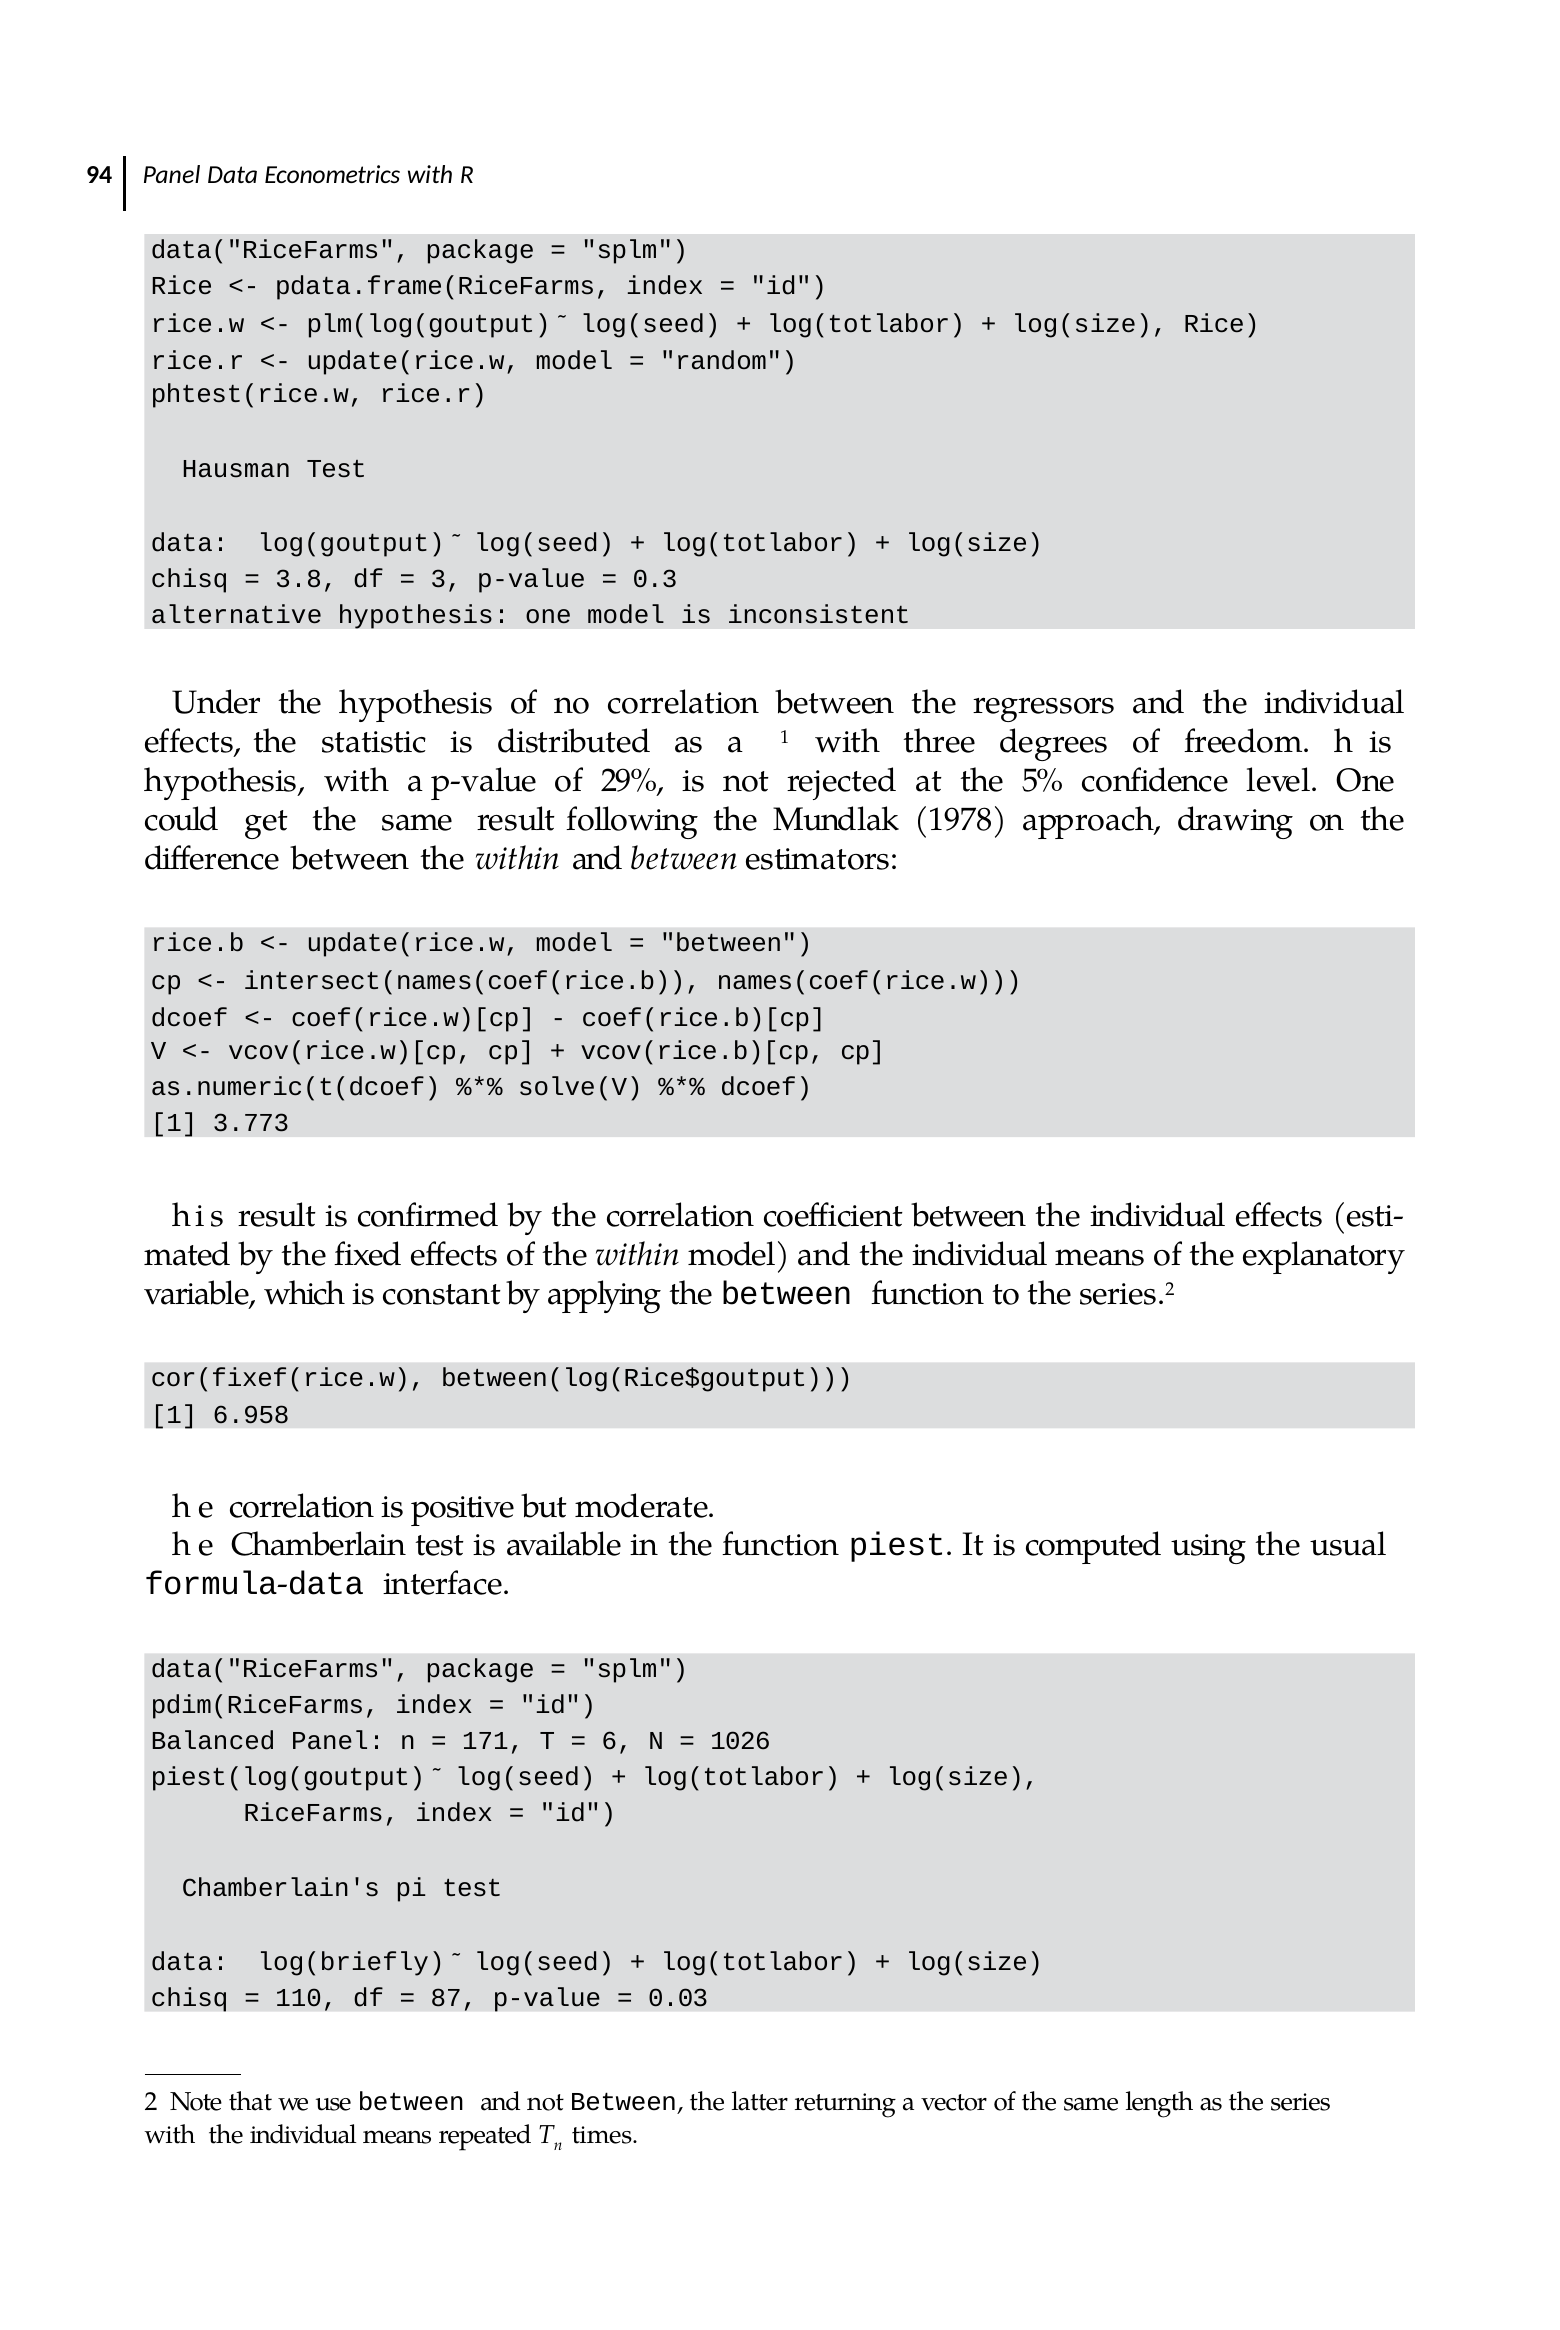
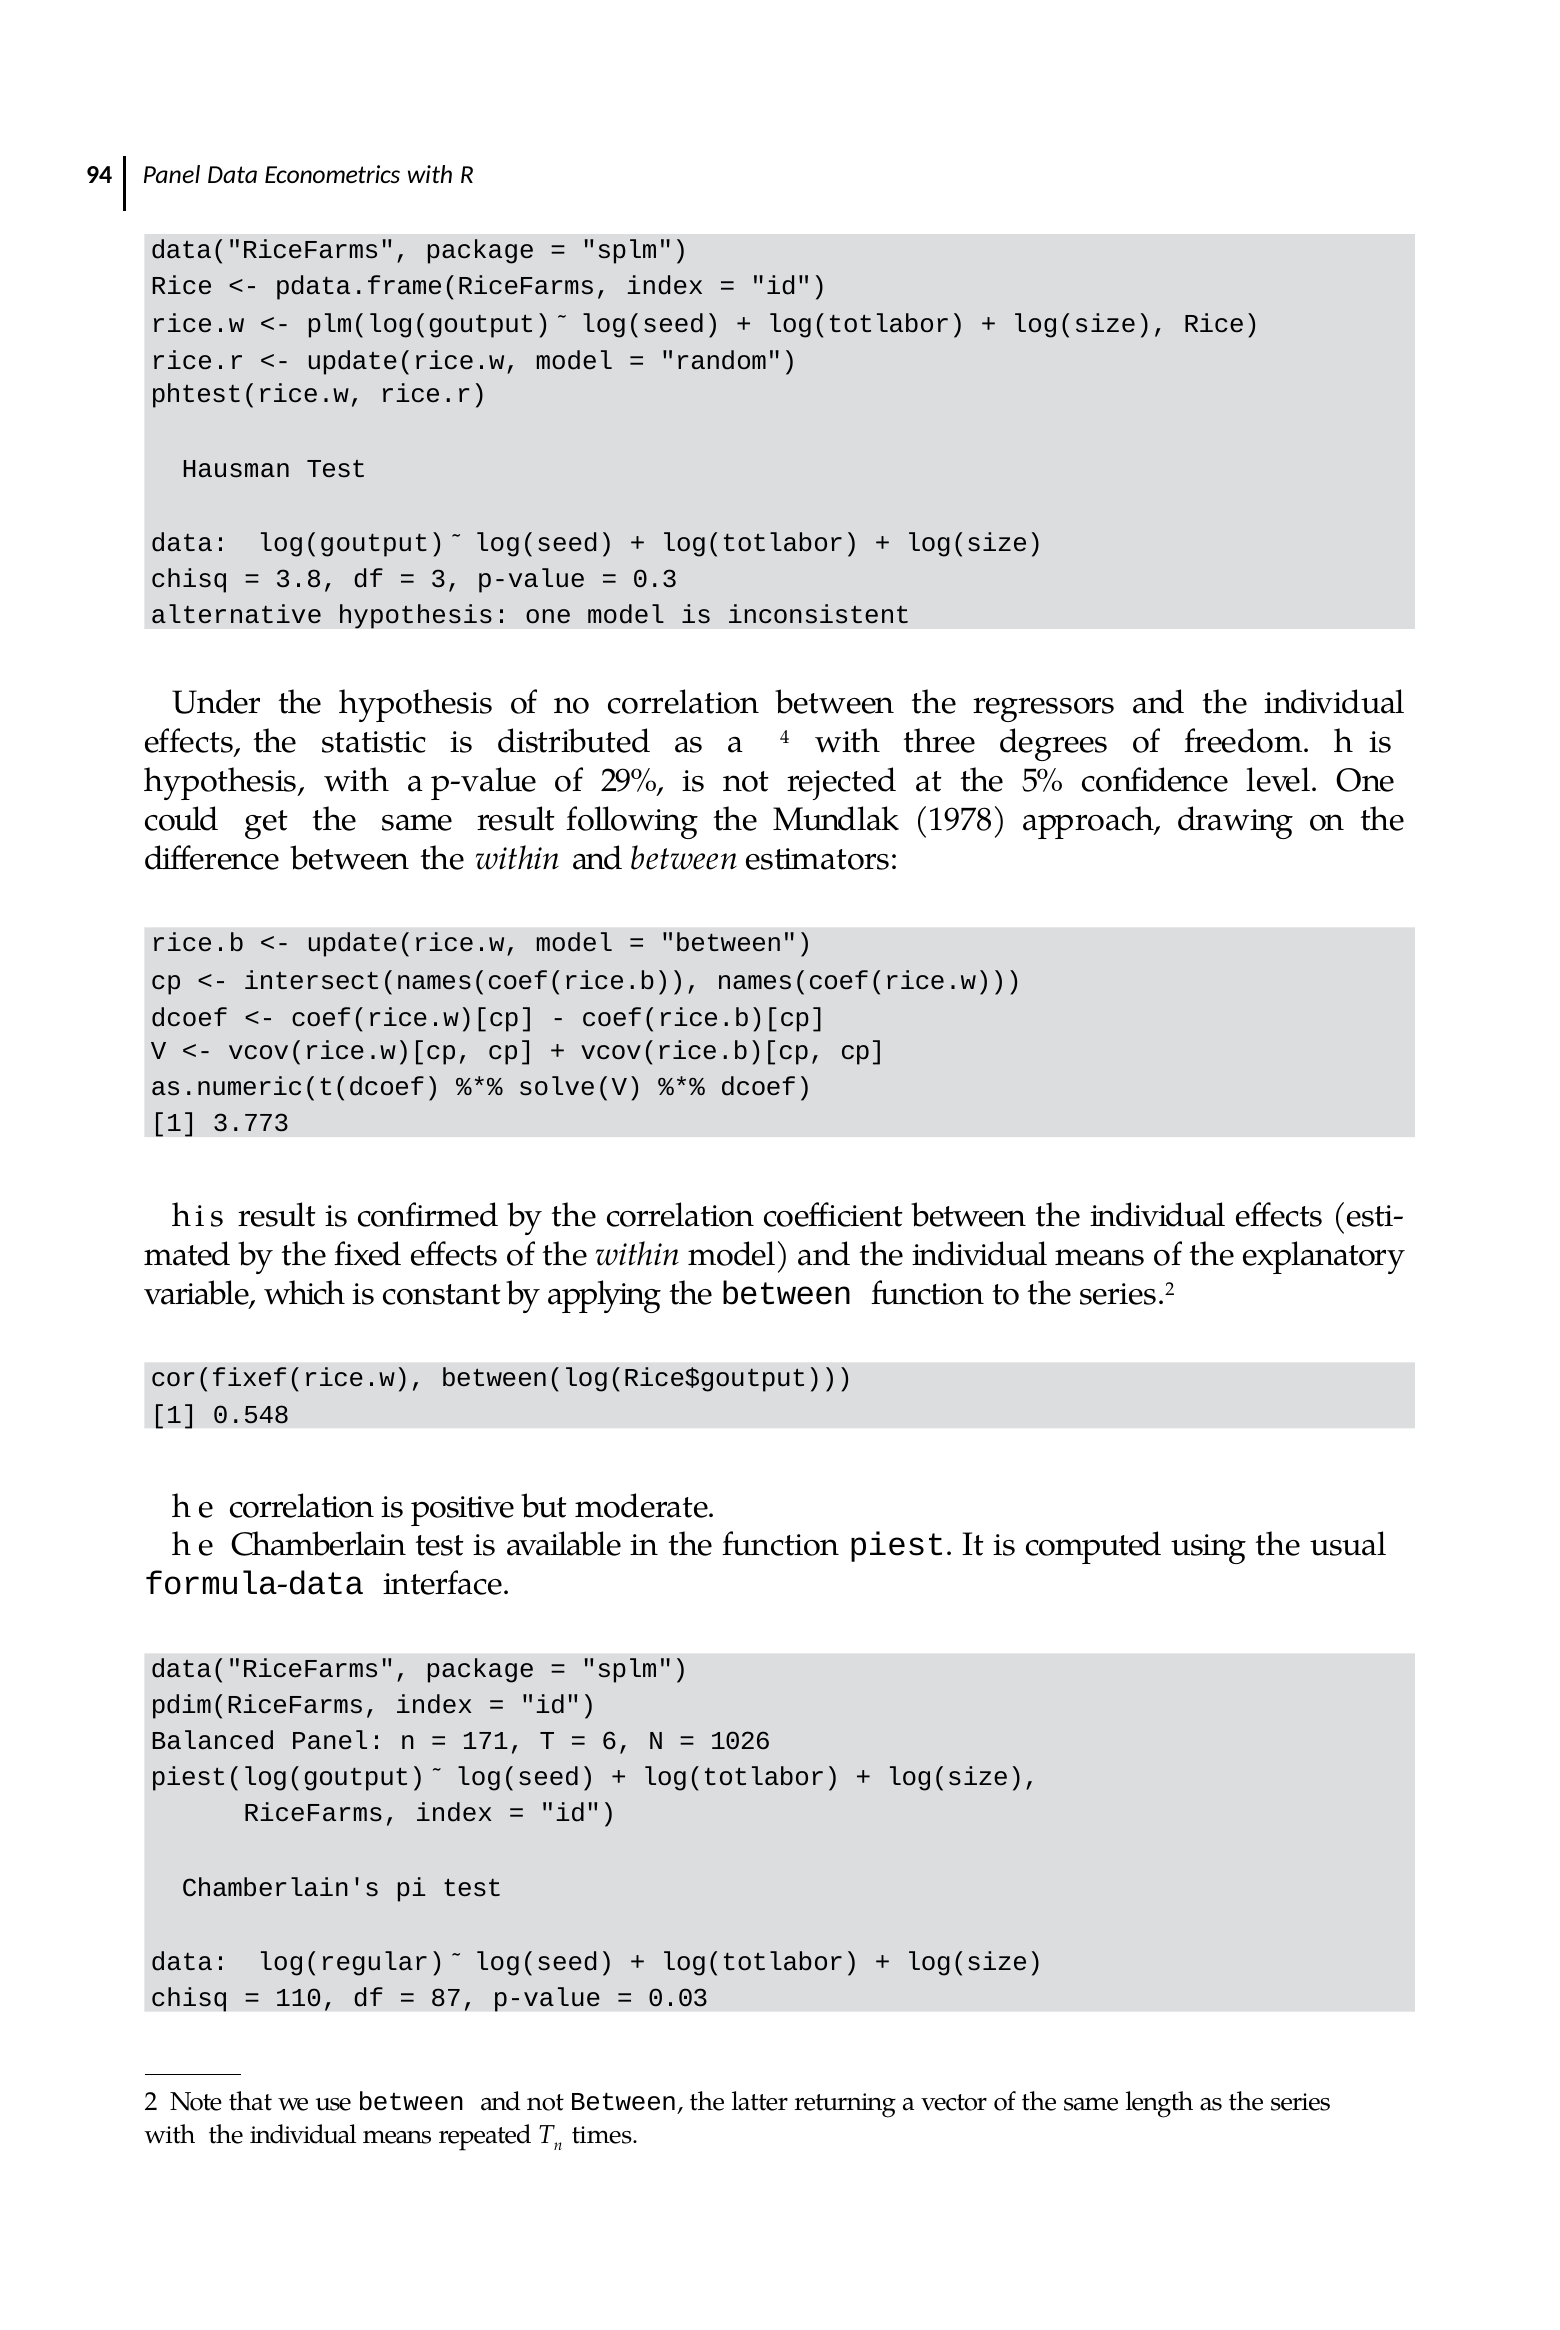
a 1: 1 -> 4 (785, 738)
6.958: 6.958 -> 0.548 (251, 1415)
log(briefly: log(briefly -> log(regular (351, 1962)
